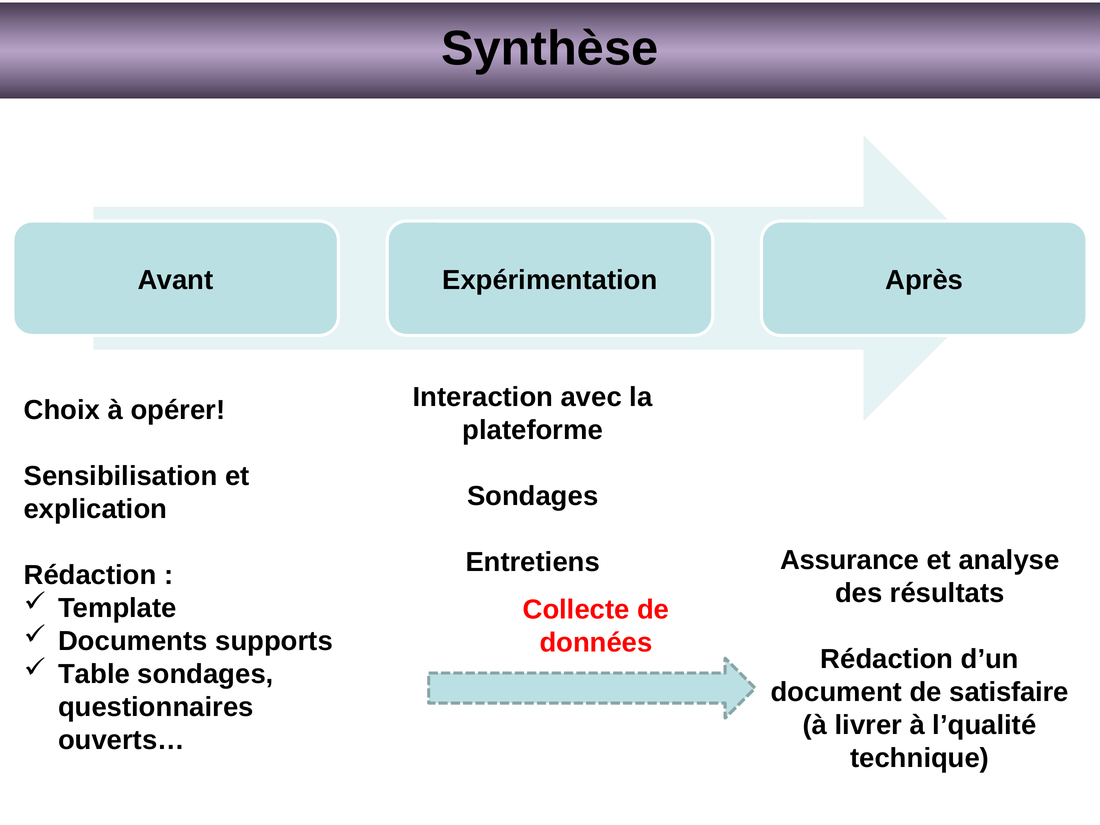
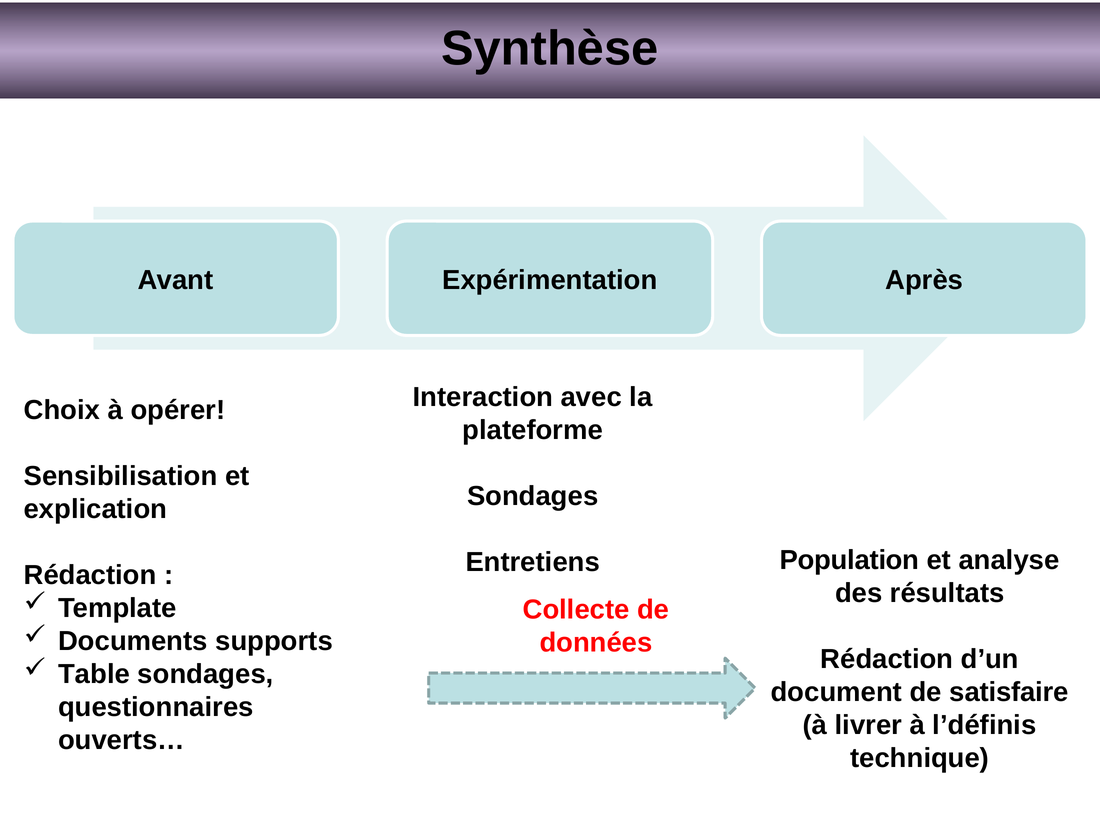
Assurance: Assurance -> Population (850, 560)
l’qualité: l’qualité -> l’définis (984, 725)
